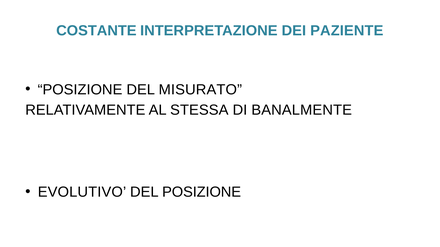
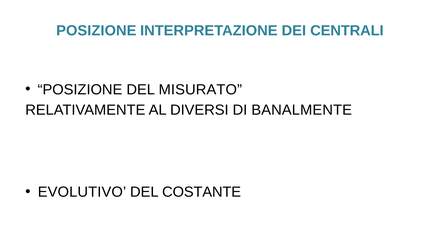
COSTANTE: COSTANTE -> POSIZIONE (96, 31)
PAZIENTE: PAZIENTE -> CENTRALI (347, 31)
STESSA: STESSA -> DIVERSI (199, 110)
DEL POSIZIONE: POSIZIONE -> COSTANTE (202, 192)
